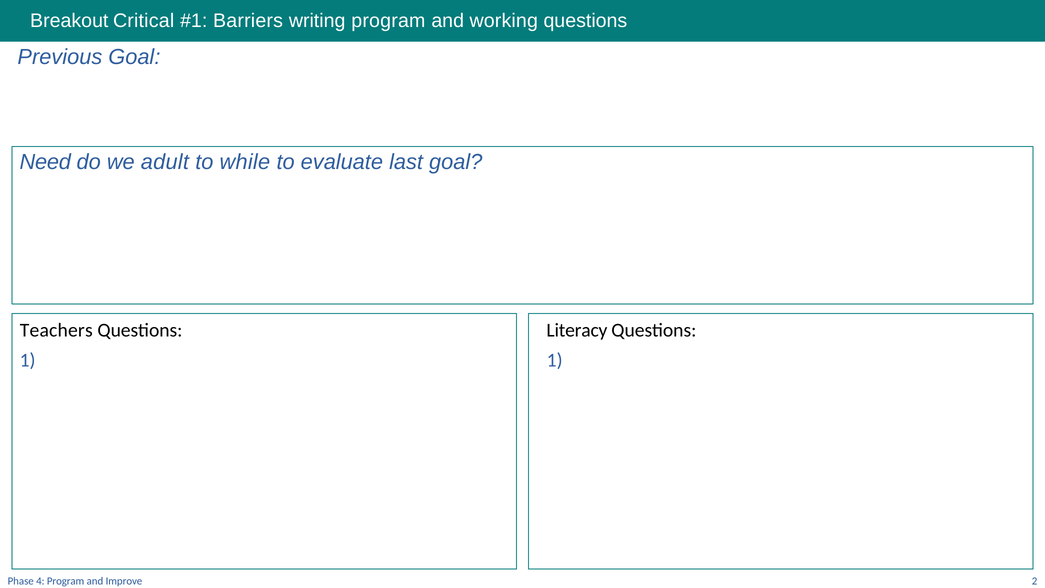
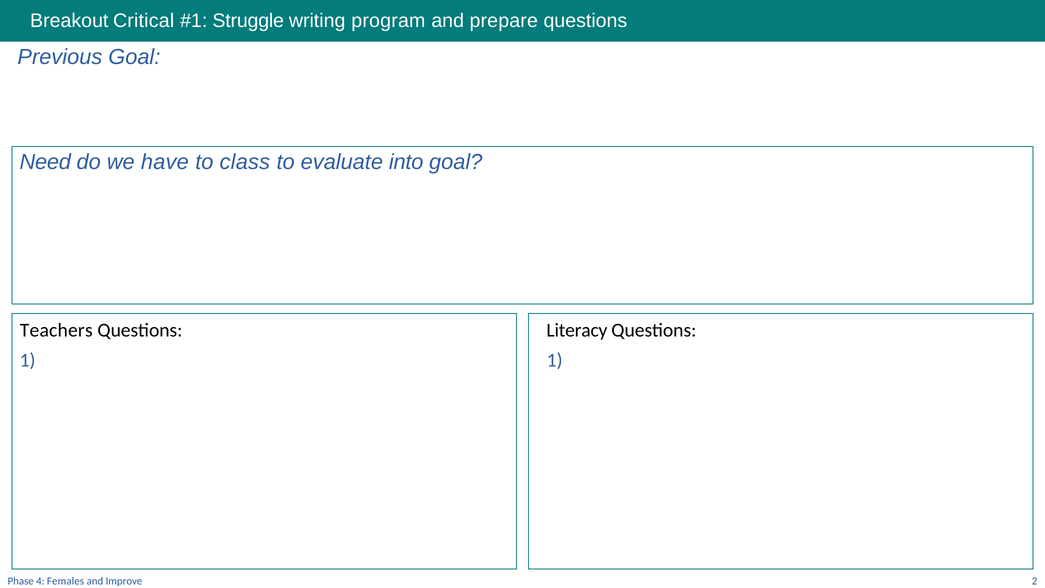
Barriers: Barriers -> Struggle (248, 21)
working: working -> prepare (504, 21)
adult: adult -> have (165, 162)
while: while -> class (245, 162)
last: last -> into (406, 162)
Program: Program -> Females (66, 581)
